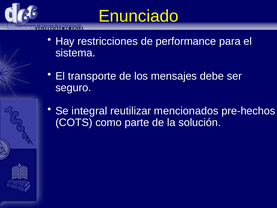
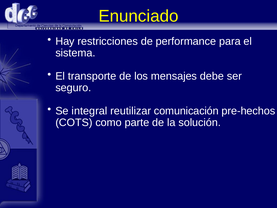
mencionados: mencionados -> comunicación (186, 111)
